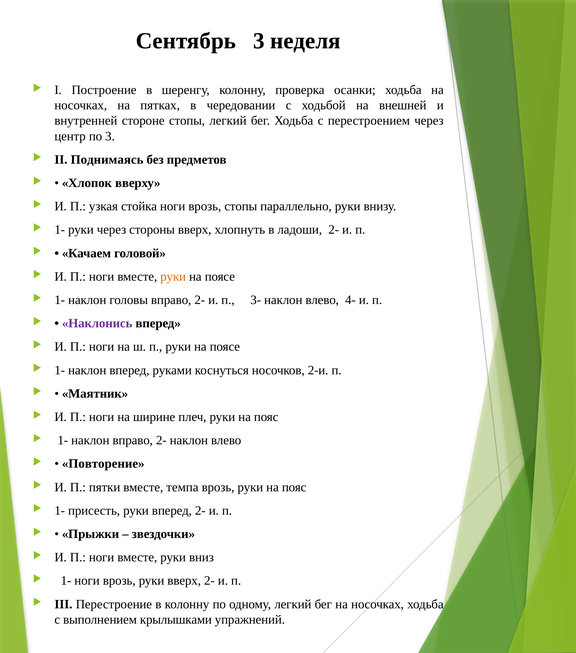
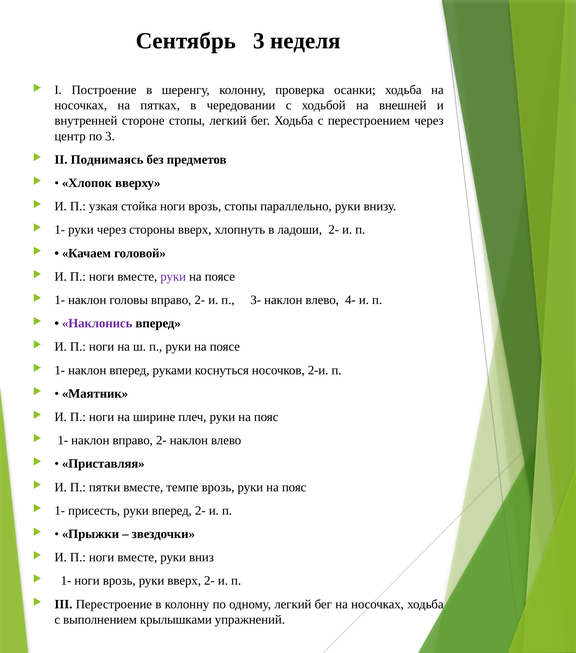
руки colour: orange -> purple (173, 276)
Повторение: Повторение -> Приставляя (103, 463)
темпа: темпа -> темпе (182, 486)
